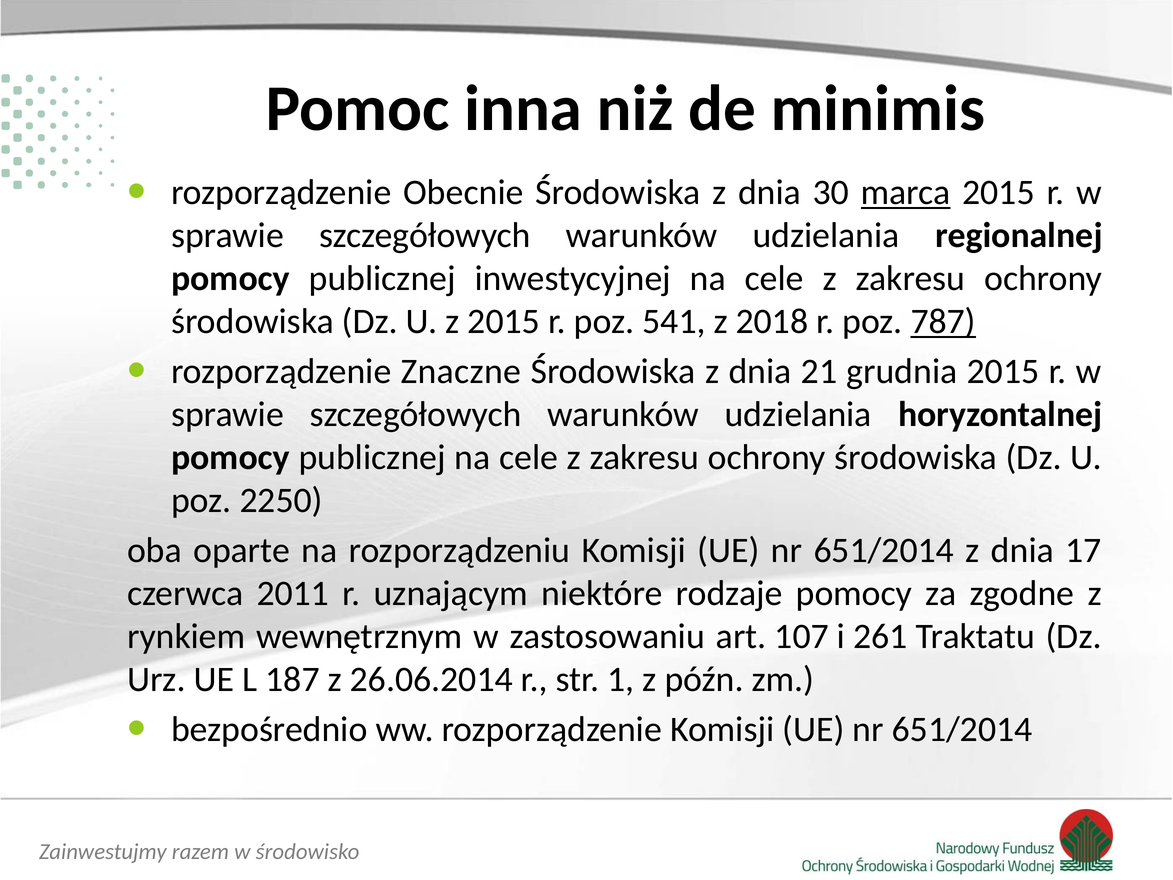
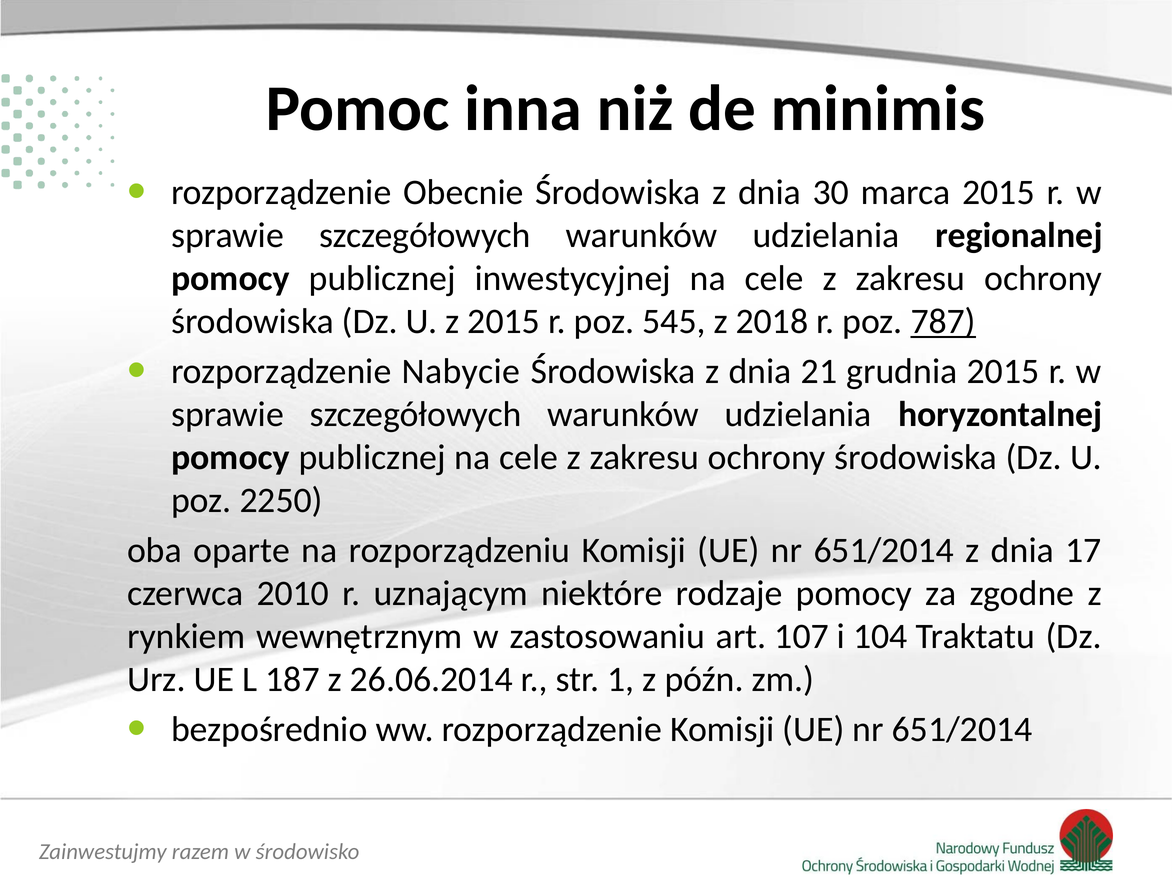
marca underline: present -> none (906, 193)
541: 541 -> 545 (674, 321)
Znaczne: Znaczne -> Nabycie (461, 372)
2011: 2011 -> 2010 (293, 593)
261: 261 -> 104 (880, 636)
